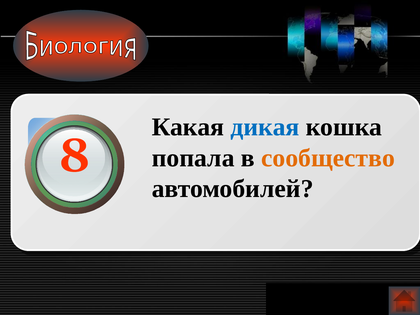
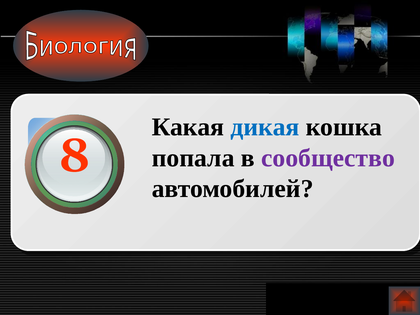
сообщество colour: orange -> purple (328, 158)
